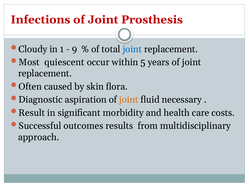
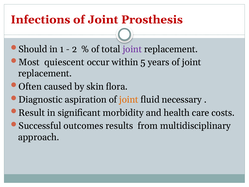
Cloudy: Cloudy -> Should (33, 49)
9: 9 -> 2 (74, 49)
joint colour: blue -> purple (132, 49)
